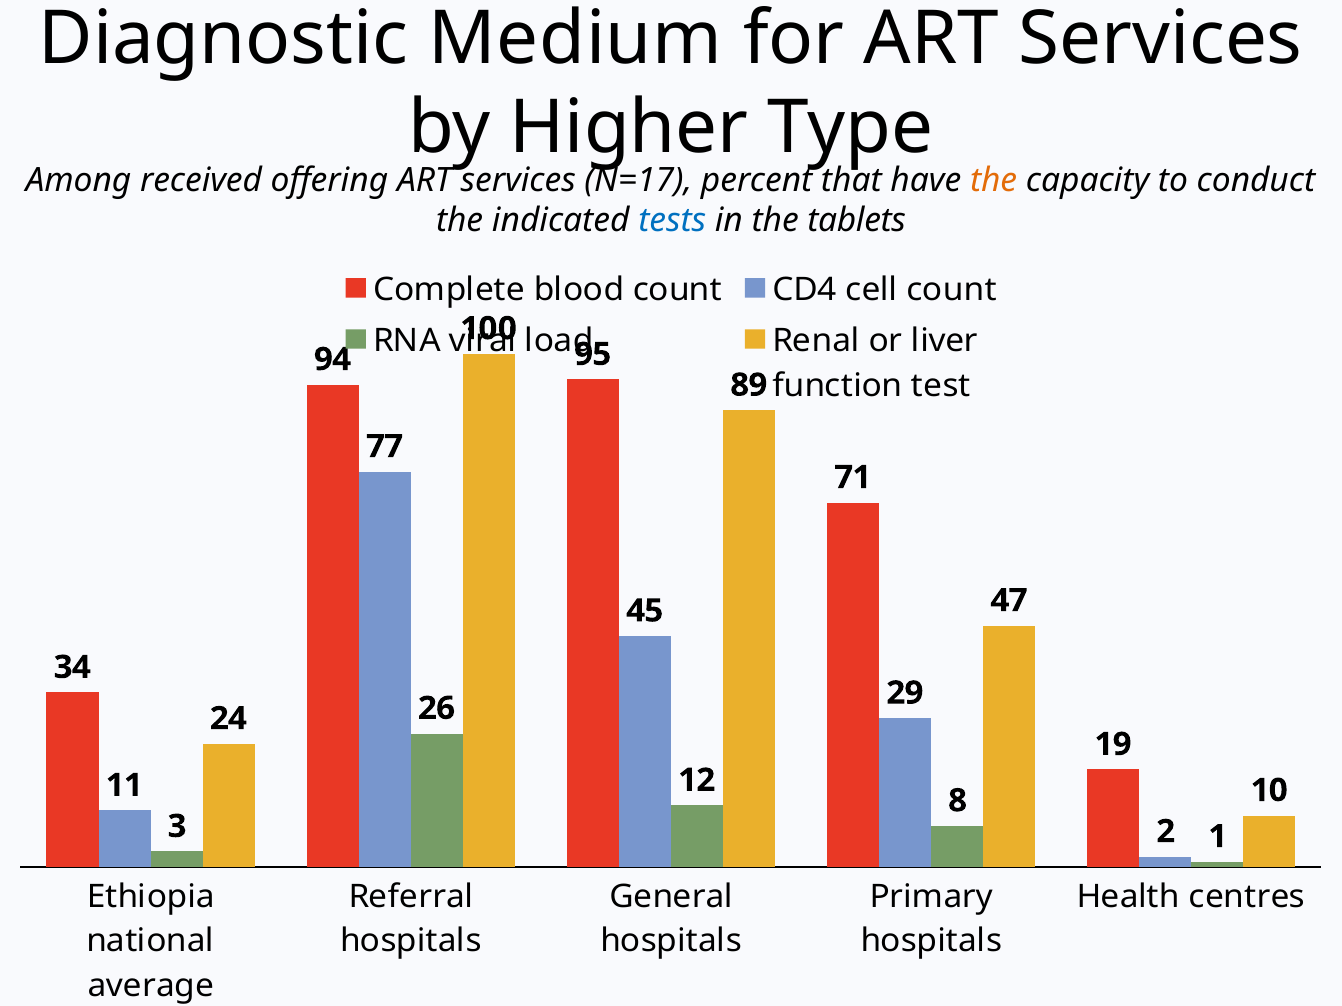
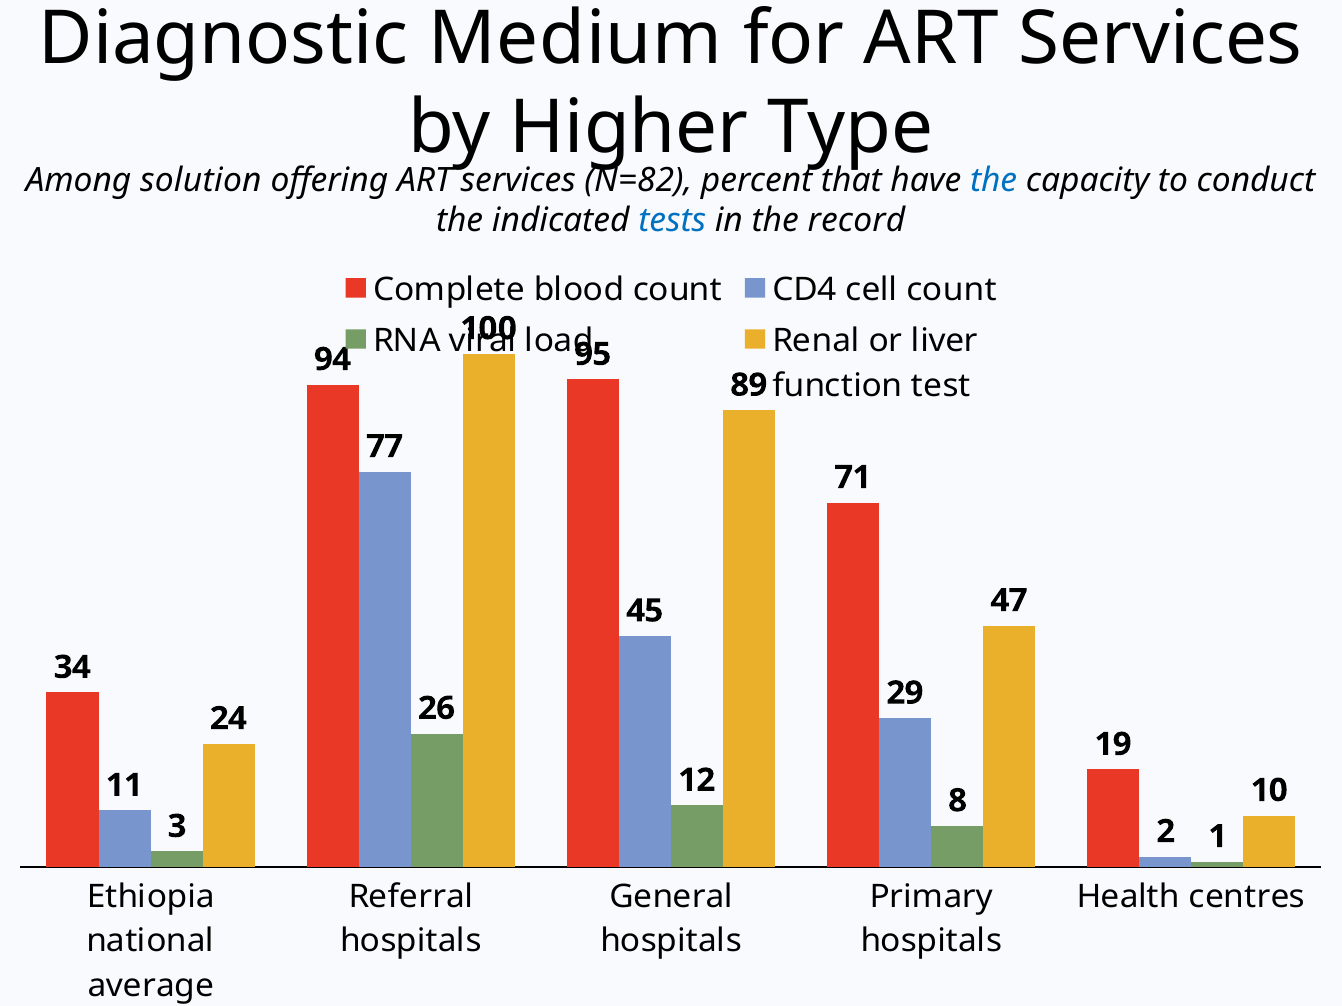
received: received -> solution (201, 180)
N=17: N=17 -> N=82 (638, 180)
the colour: orange -> blue (994, 180)
tablets: tablets -> record (856, 220)
